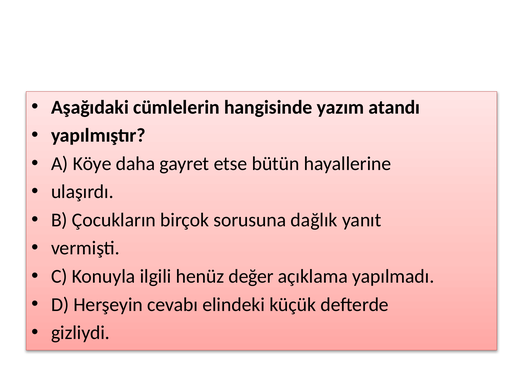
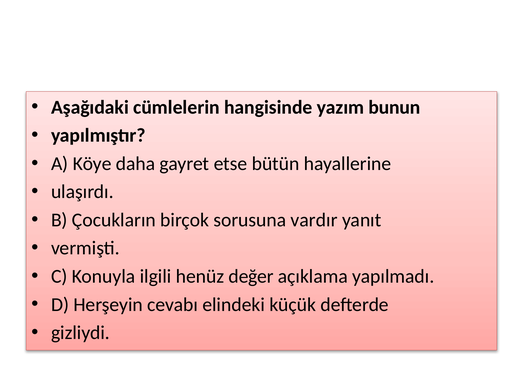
atandı: atandı -> bunun (394, 107)
dağlık: dağlık -> vardır (314, 220)
